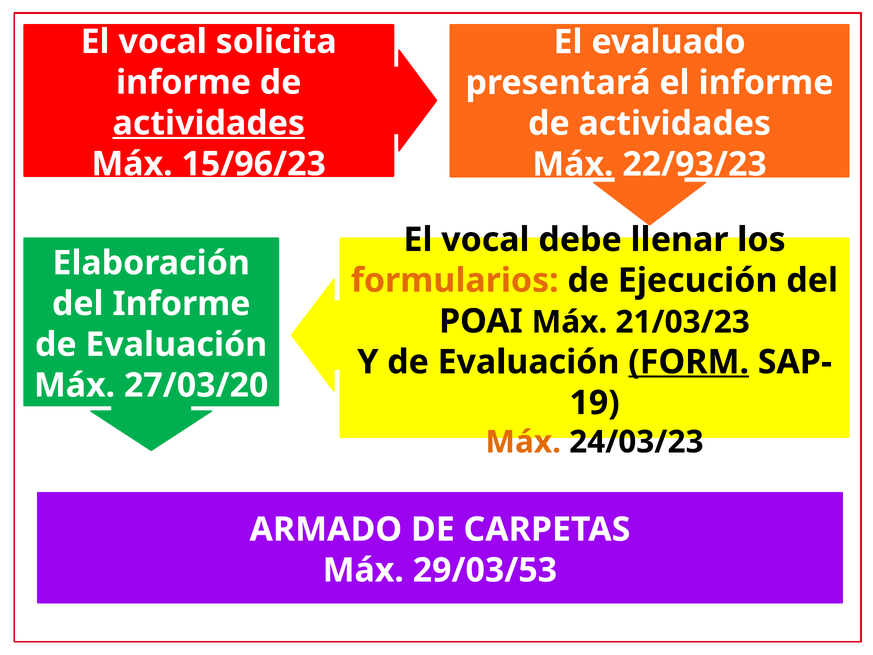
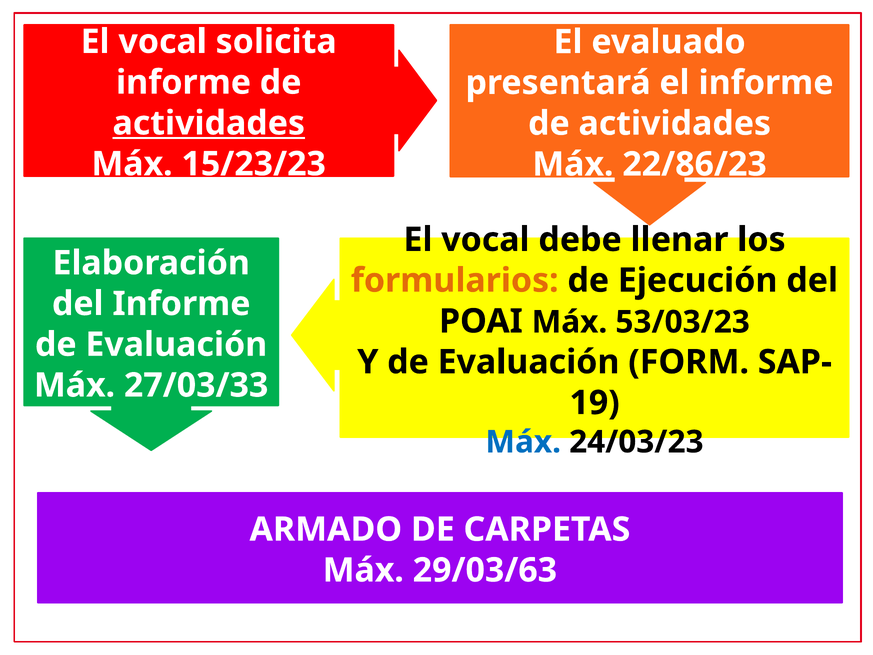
15/96/23: 15/96/23 -> 15/23/23 (254, 164)
22/93/23: 22/93/23 -> 22/86/23 (695, 164)
21/03/23: 21/03/23 -> 53/03/23 (683, 322)
FORM underline: present -> none (689, 362)
27/03/20: 27/03/20 -> 27/03/33 (196, 385)
Máx colour: orange -> blue (523, 442)
29/03/53: 29/03/53 -> 29/03/63 (485, 570)
